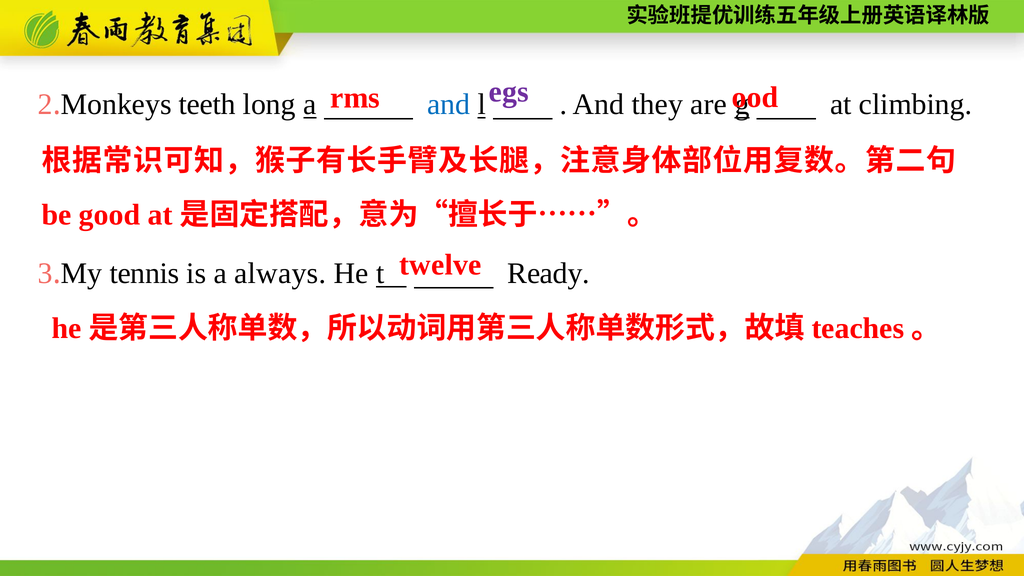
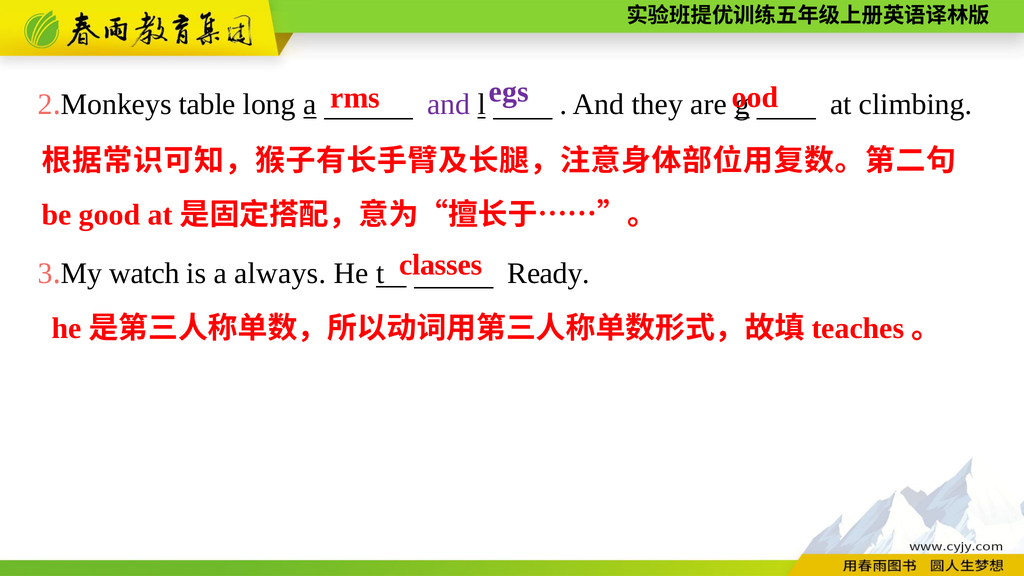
teeth: teeth -> table (207, 104)
and colour: blue -> purple (449, 104)
twelve: twelve -> classes (441, 265)
tennis: tennis -> watch (144, 273)
